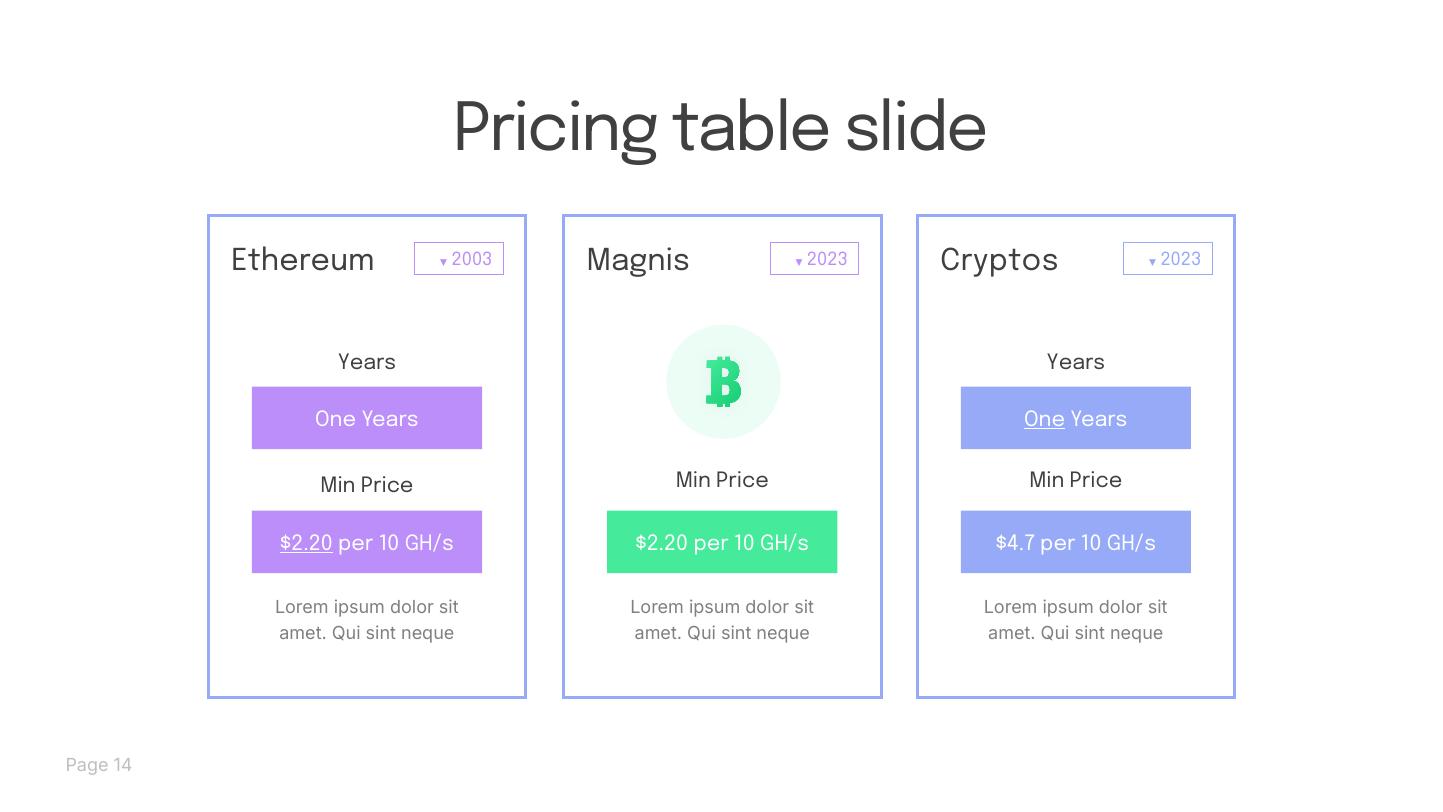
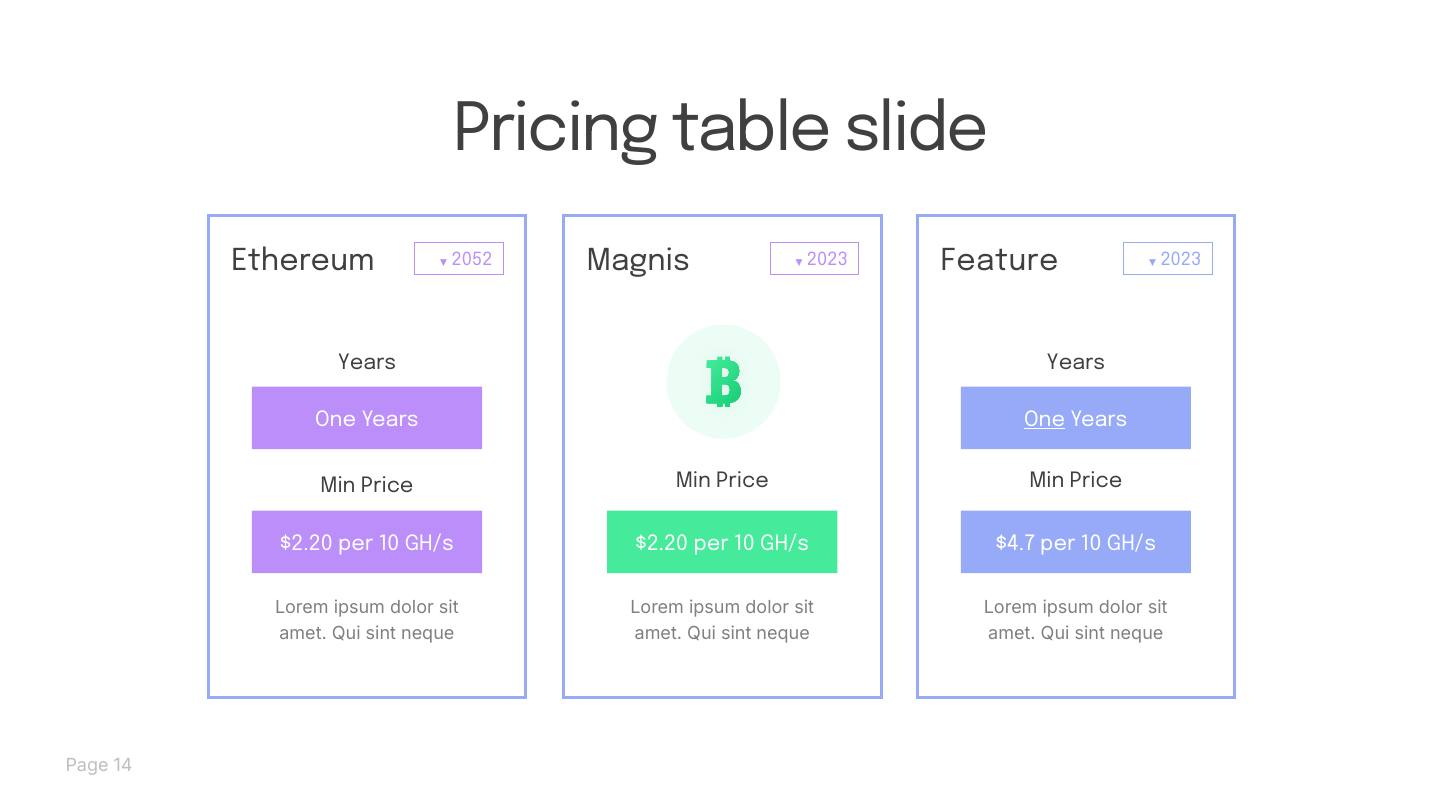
2003: 2003 -> 2052 (472, 260)
Cryptos: Cryptos -> Feature (1000, 261)
$2.20 underline: present -> none (306, 543)
